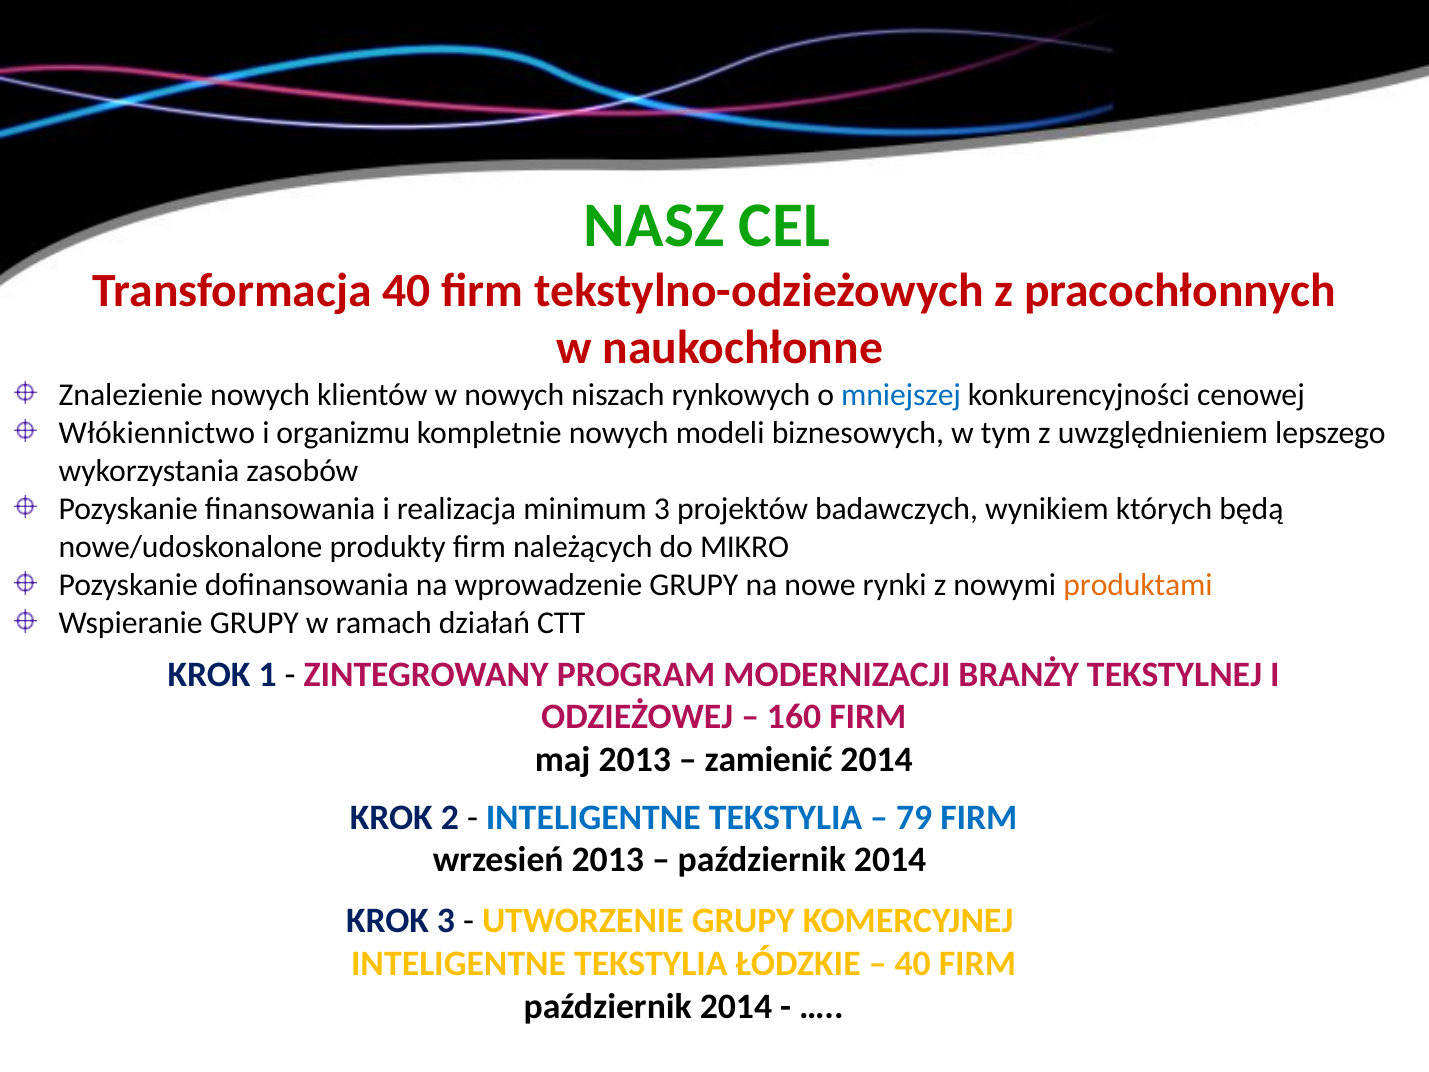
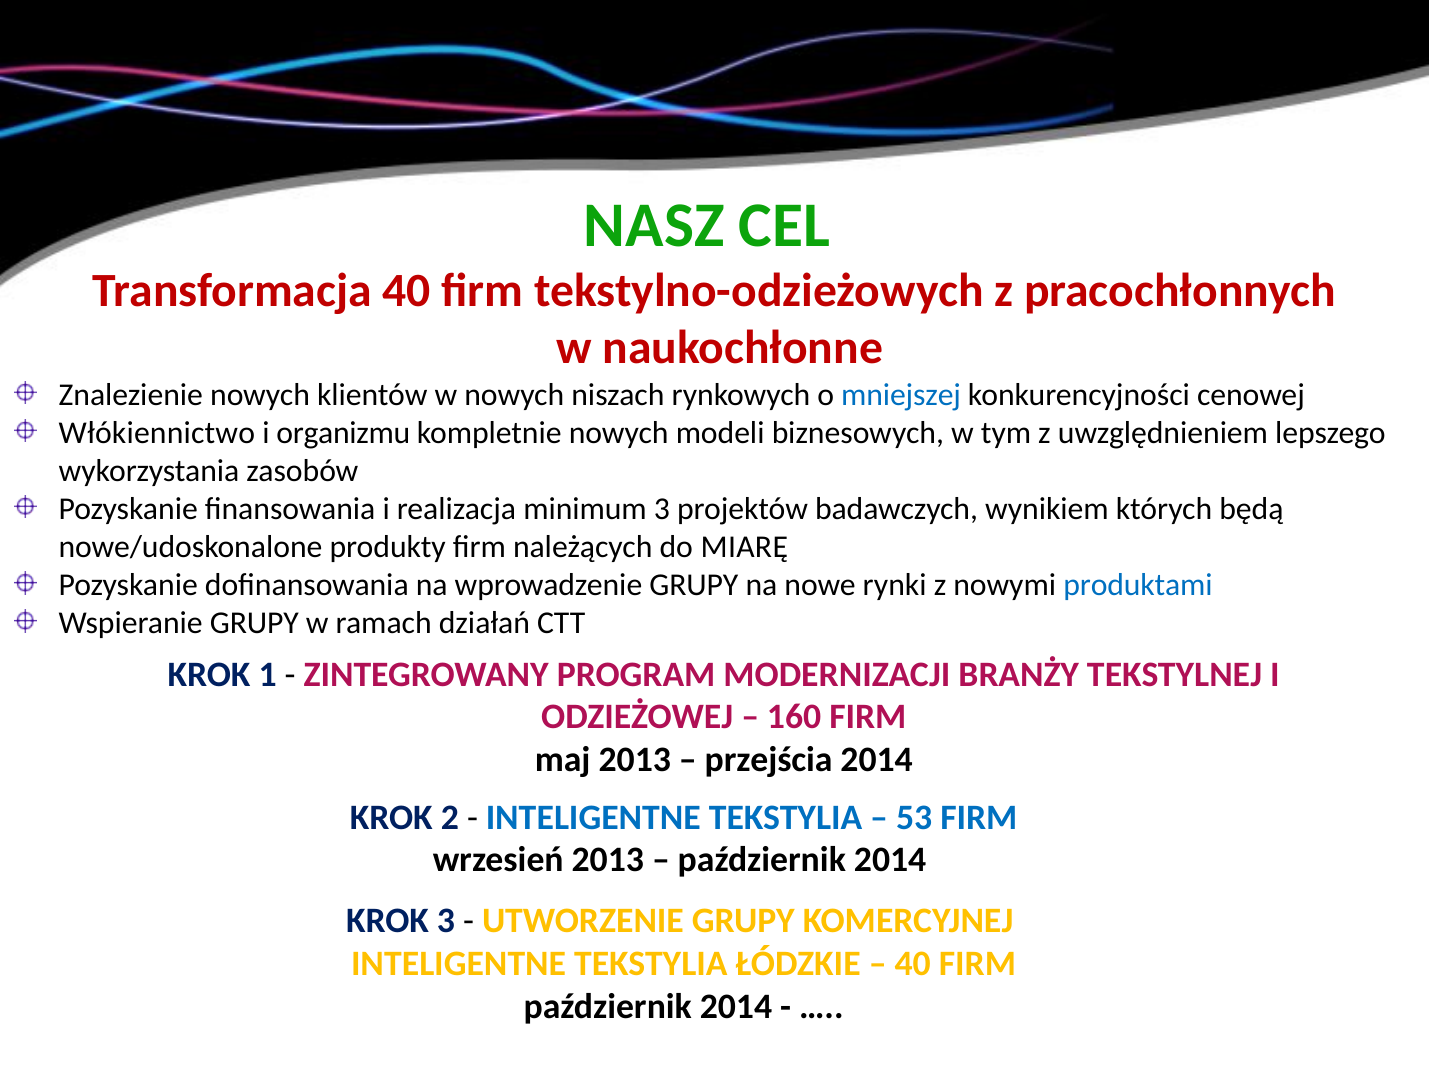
MIKRO: MIKRO -> MIARĘ (744, 547)
produktami colour: orange -> blue (1138, 585)
zamienić: zamienić -> przejścia (769, 760)
79: 79 -> 53 (914, 817)
